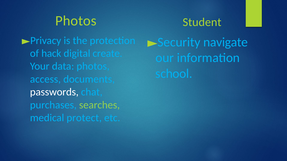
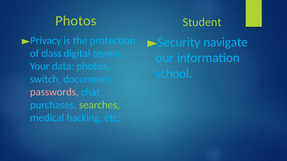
hack: hack -> class (51, 53)
create: create -> teams (107, 53)
access: access -> switch (45, 79)
passwords colour: white -> pink (54, 92)
protect: protect -> hacking (84, 118)
